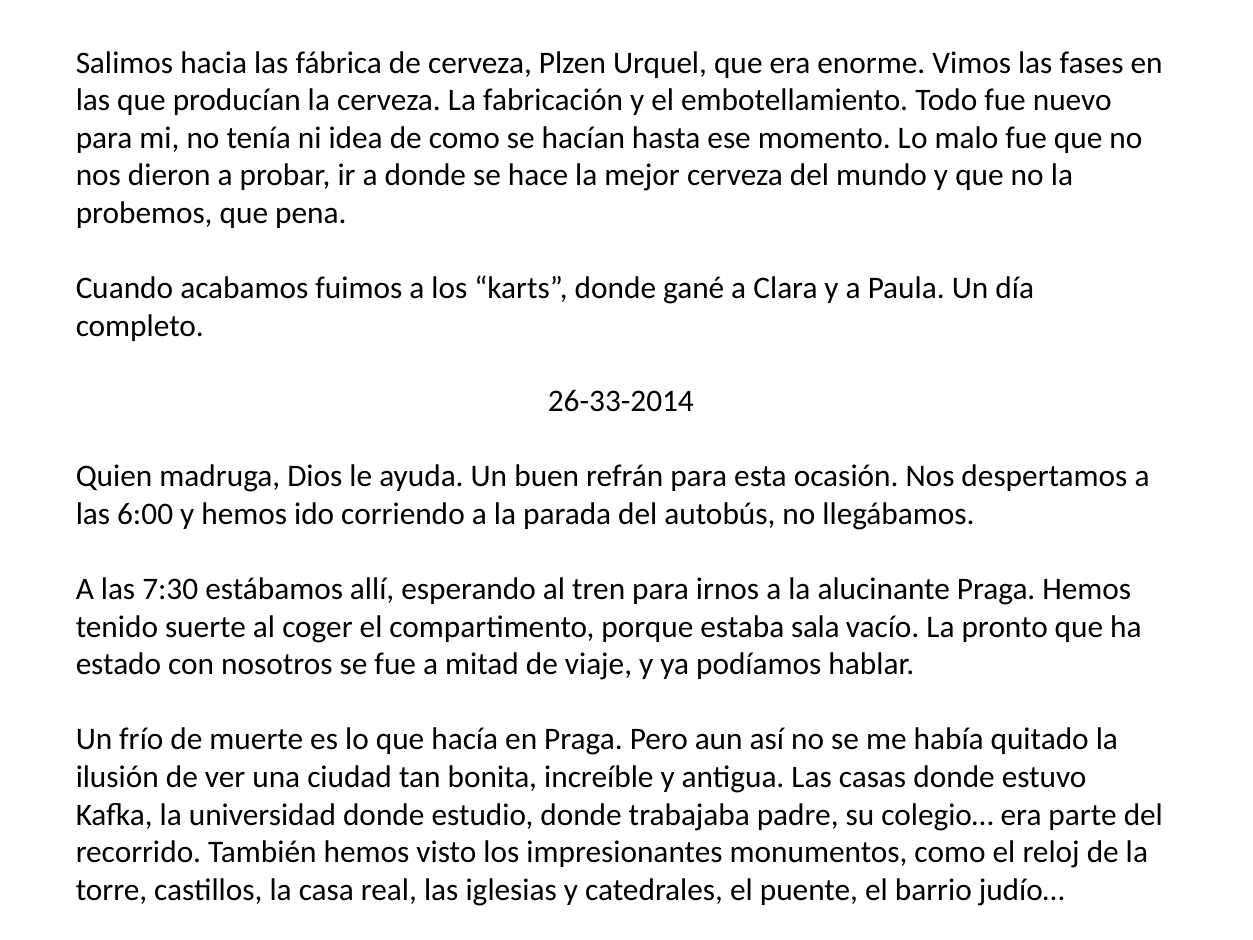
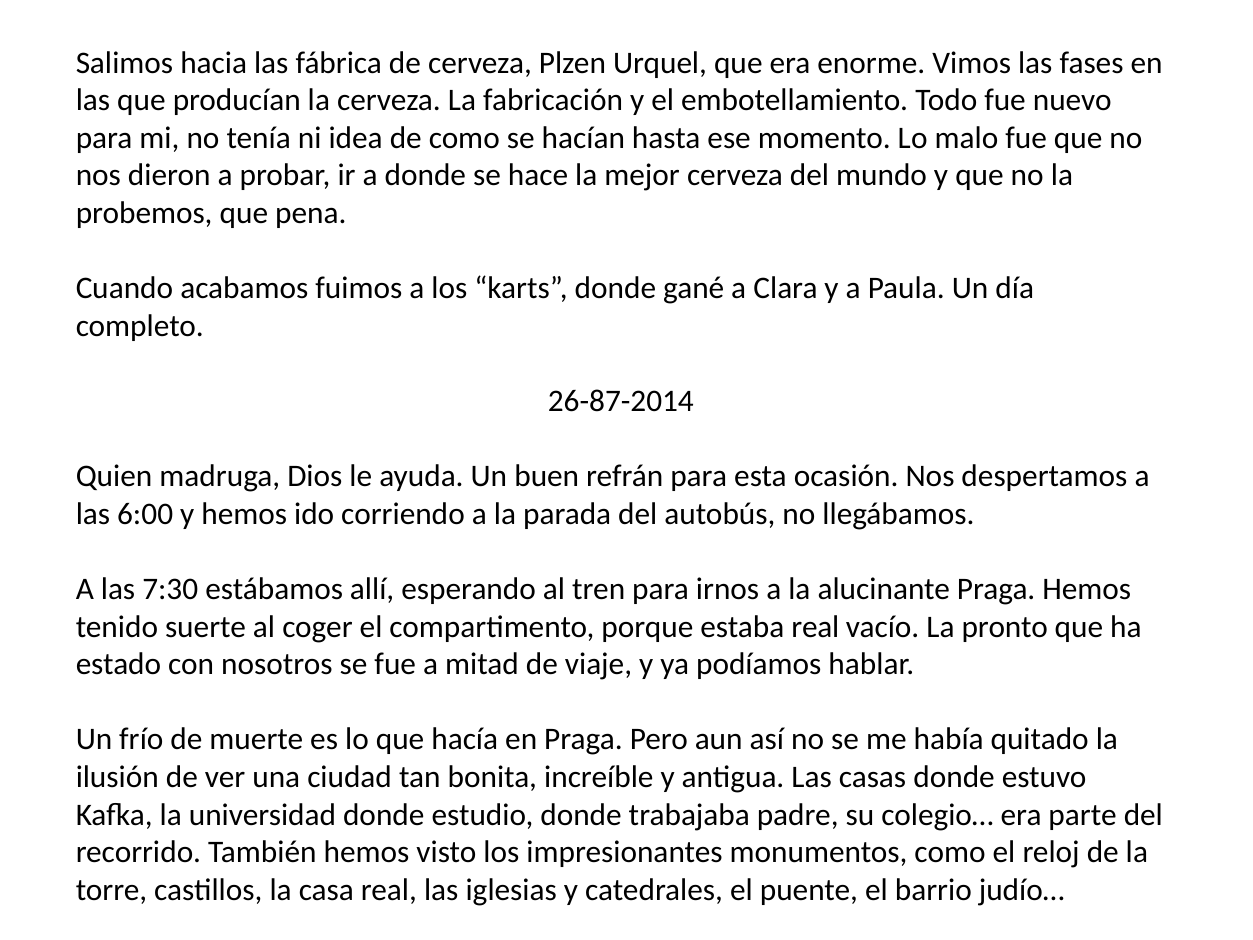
26-33-2014: 26-33-2014 -> 26-87-2014 (621, 401)
estaba sala: sala -> real (815, 627)
